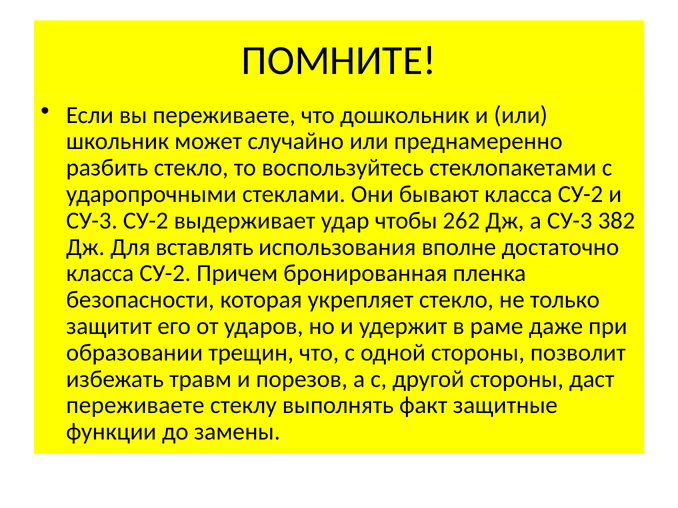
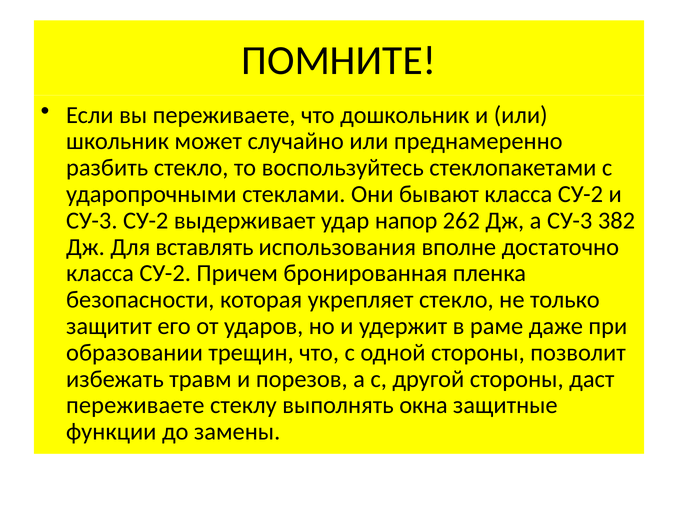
чтобы: чтобы -> напор (406, 221)
факт: факт -> окна (423, 406)
